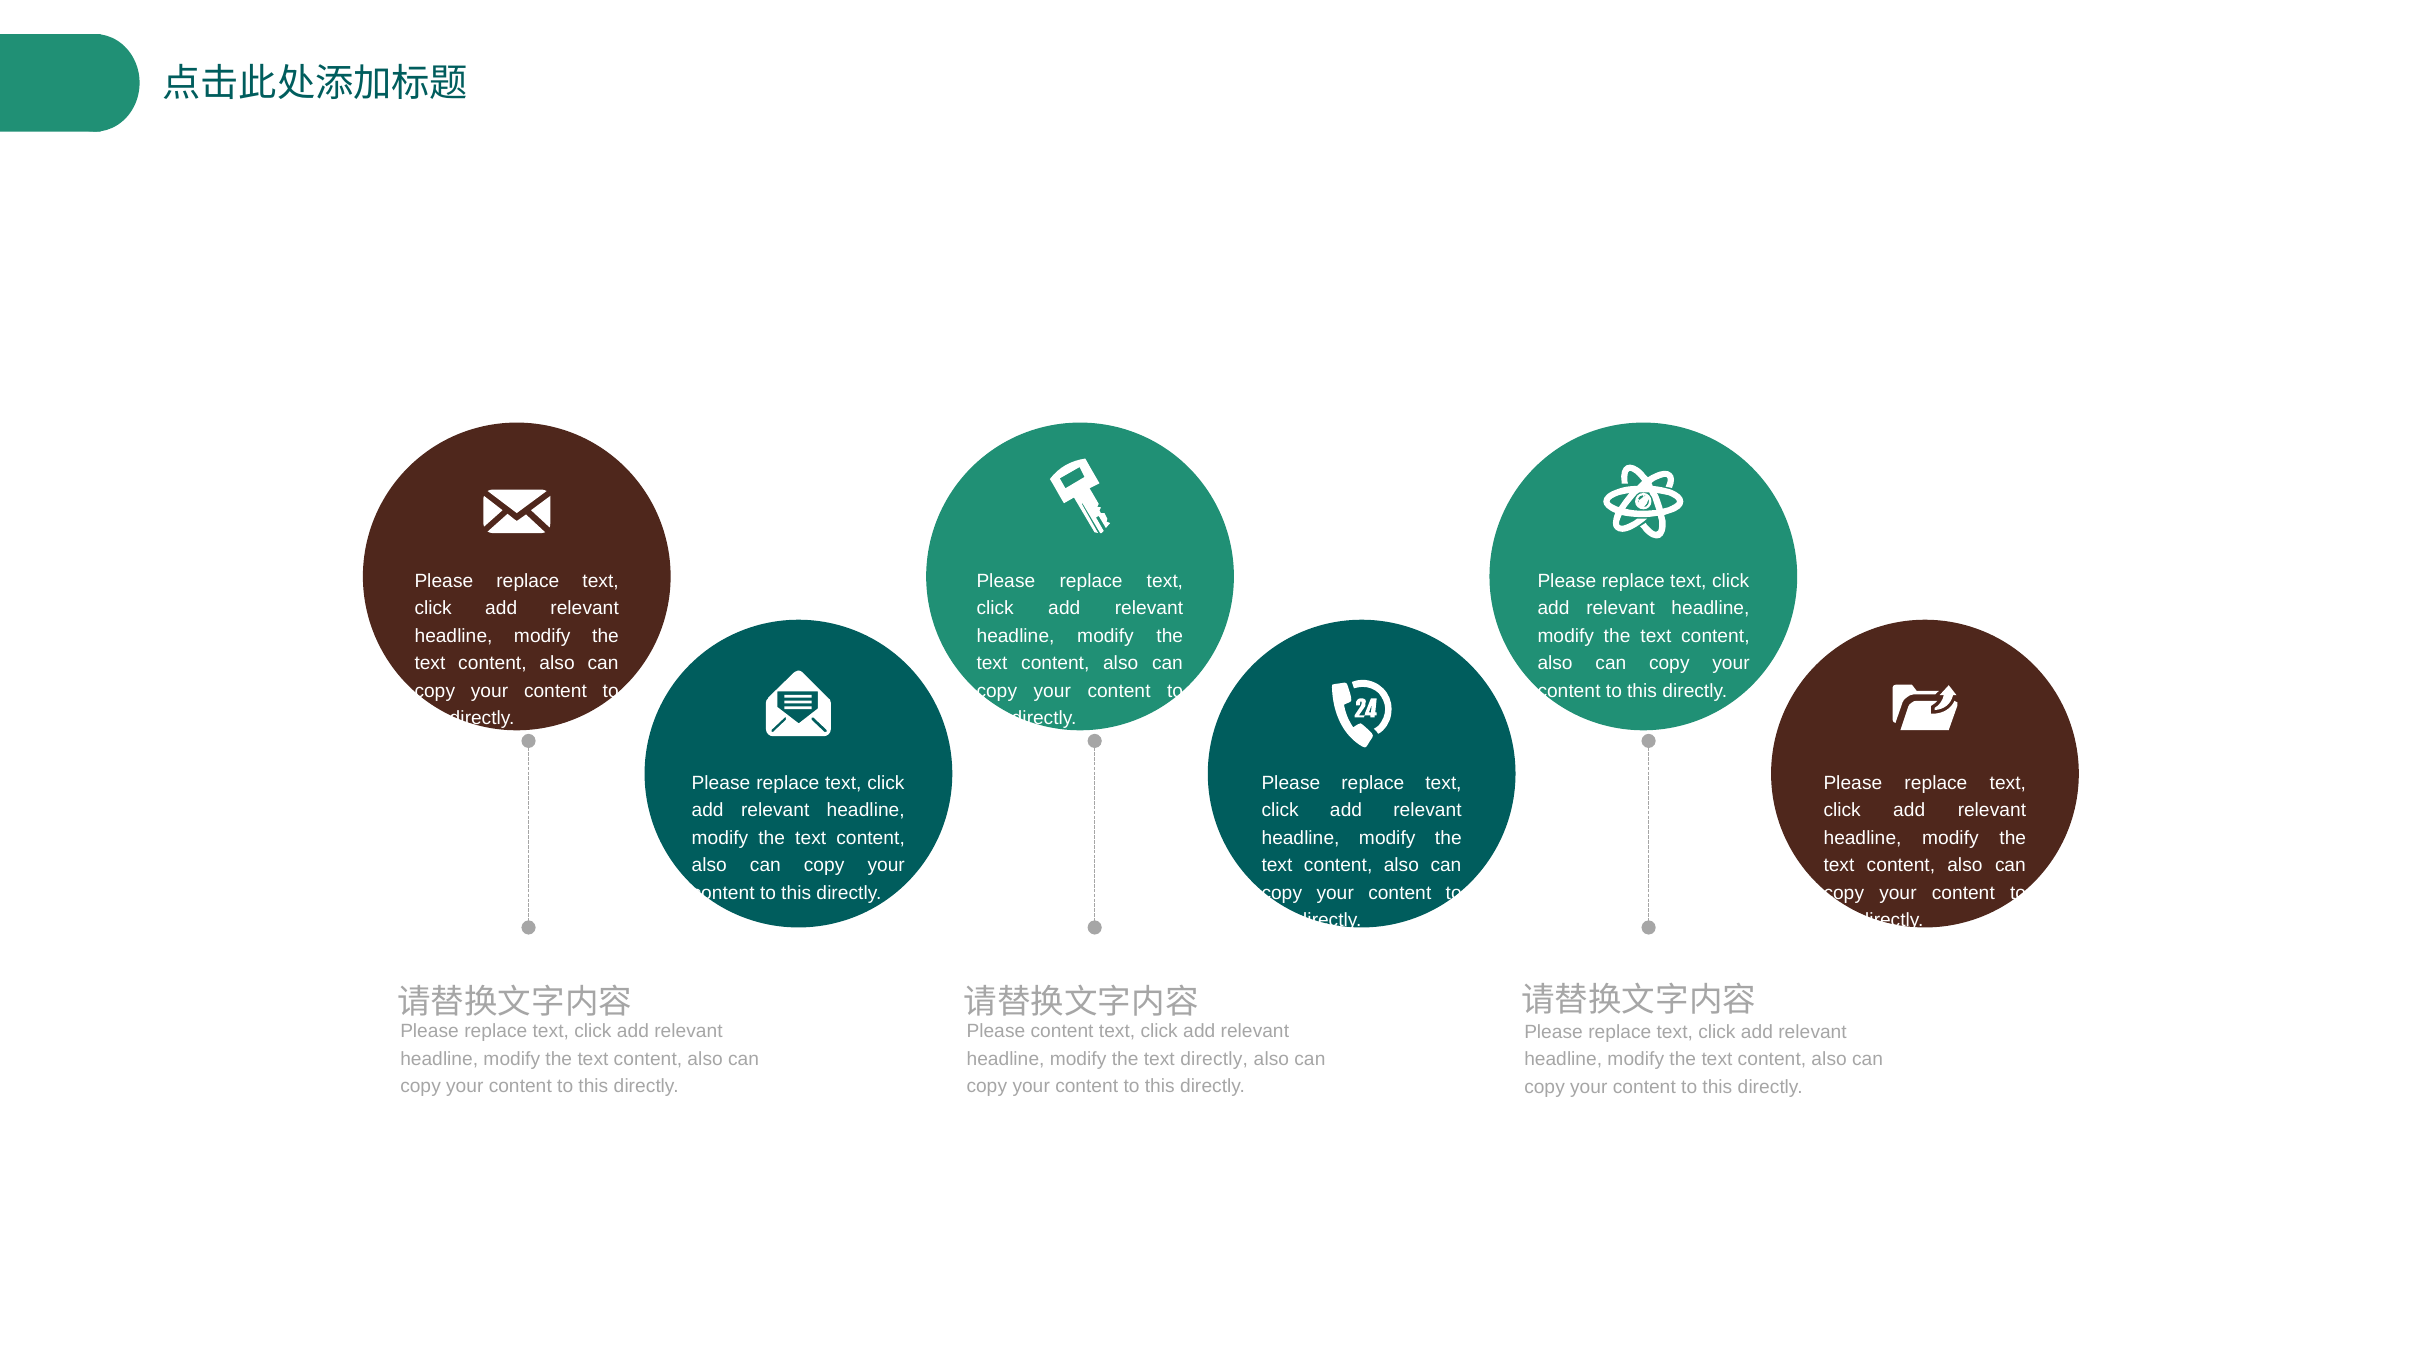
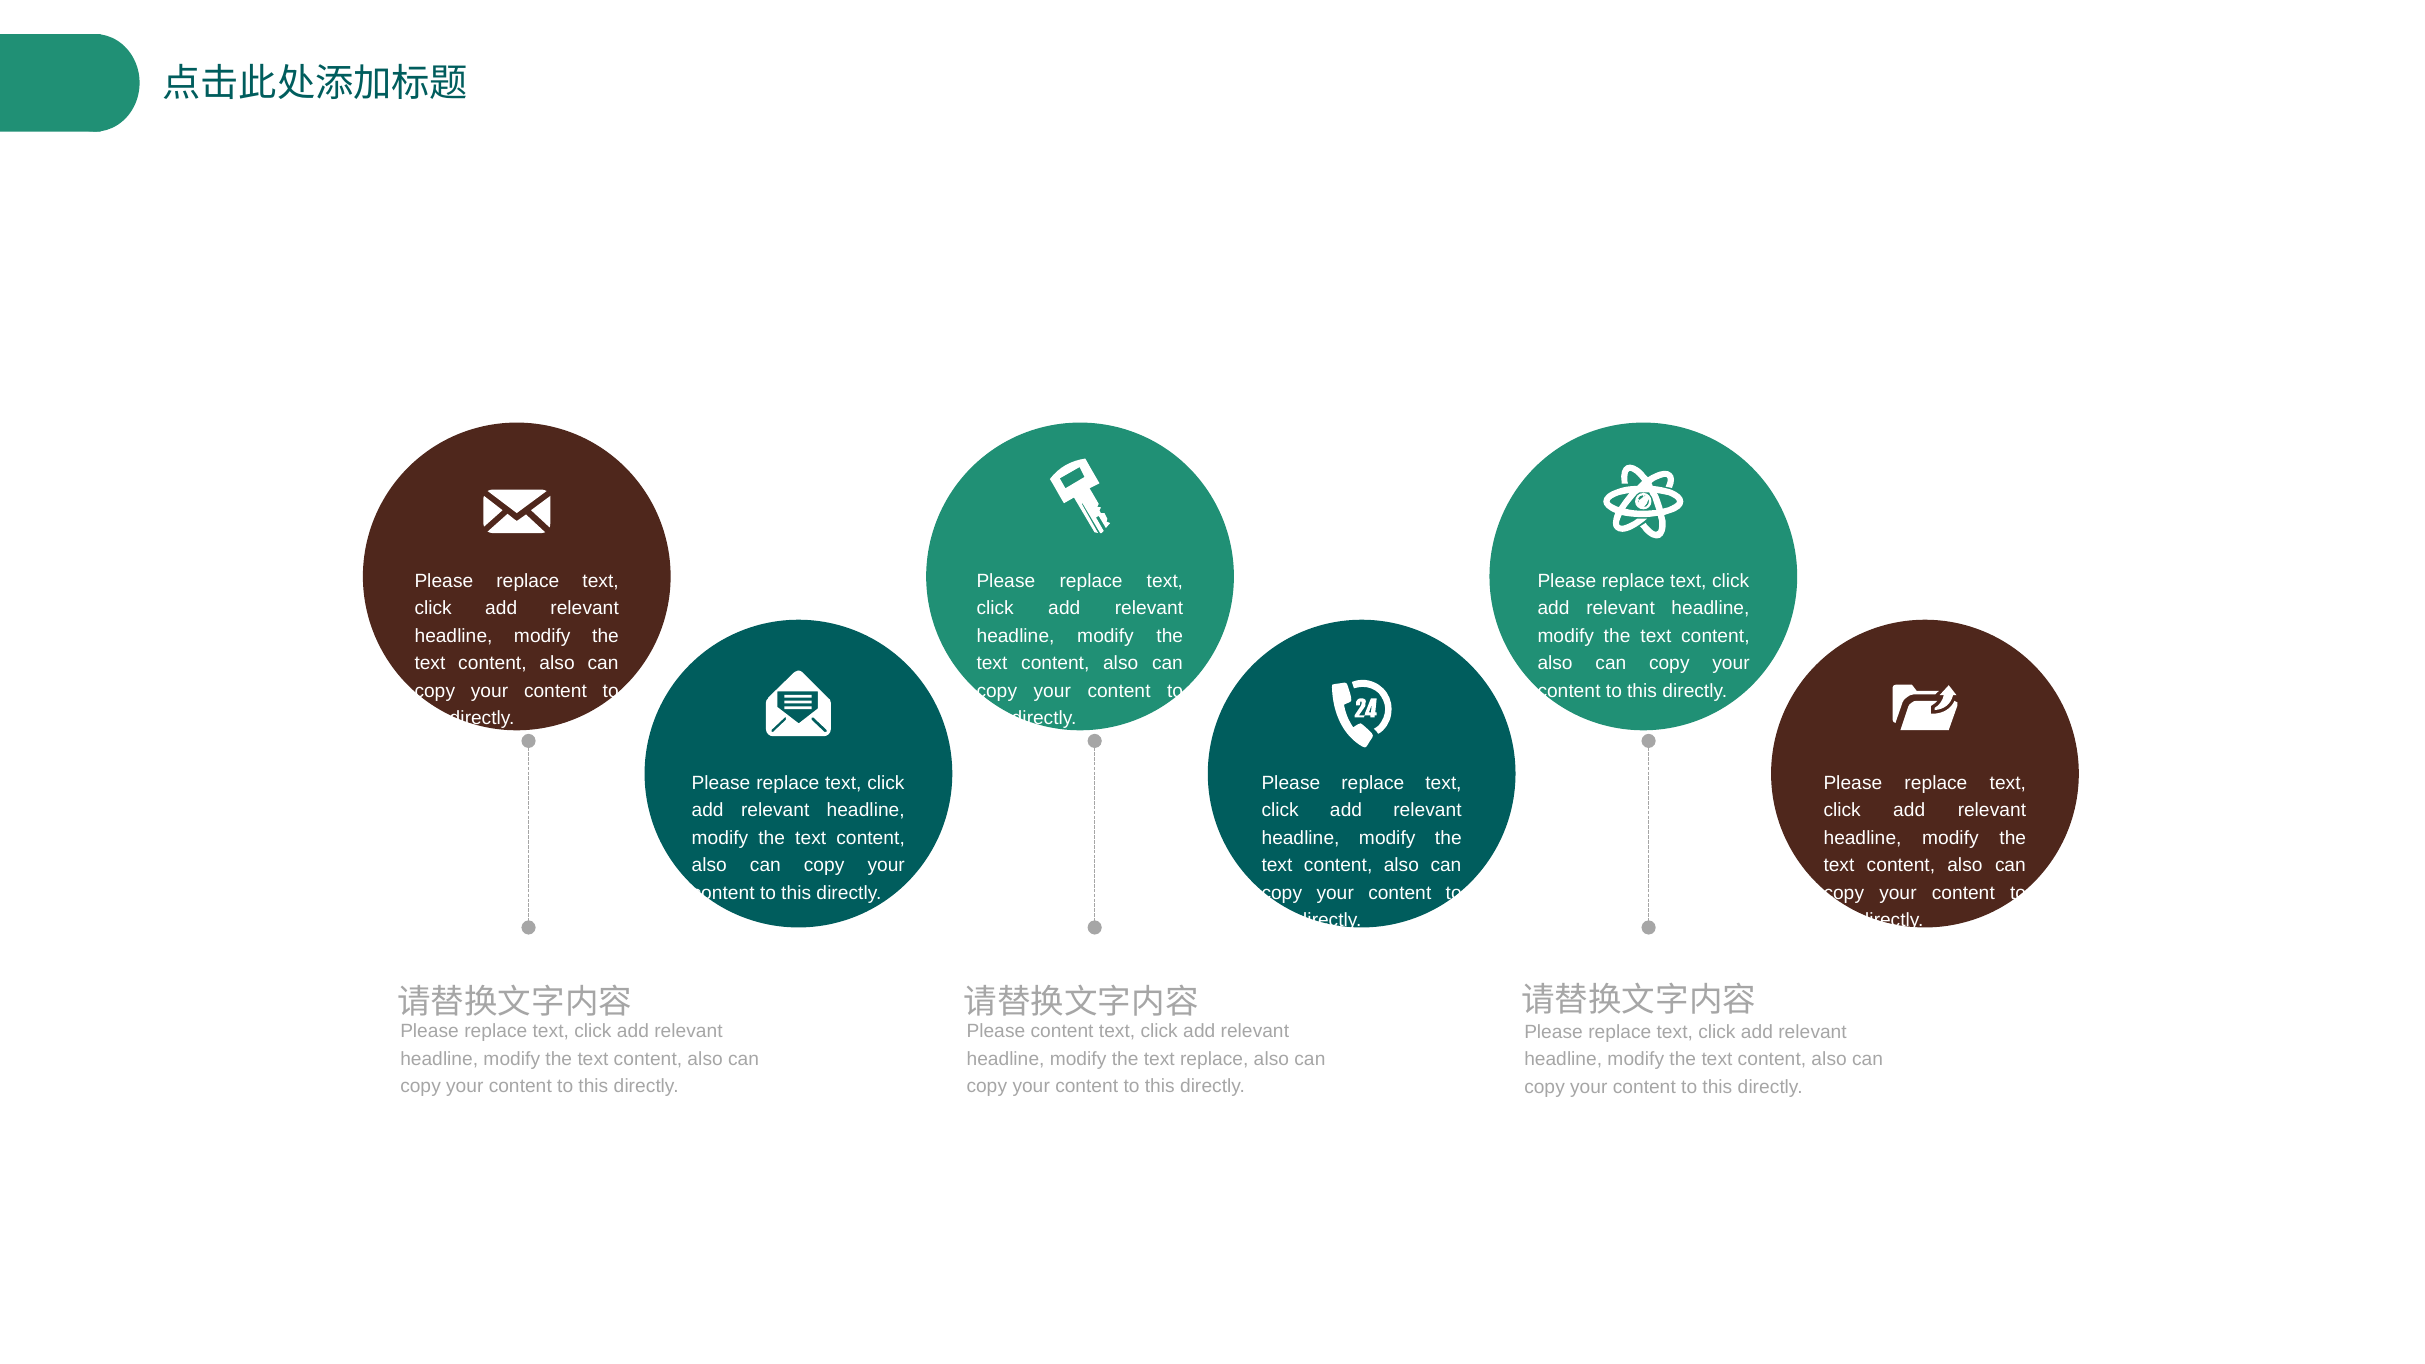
text directly: directly -> replace (1214, 1059)
